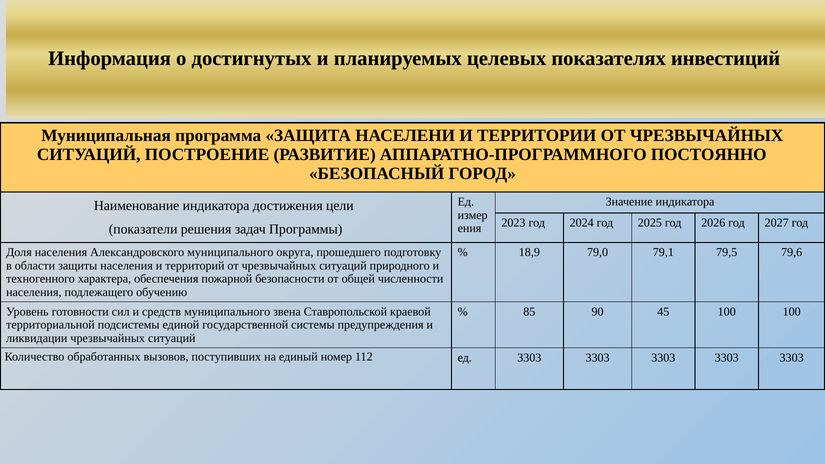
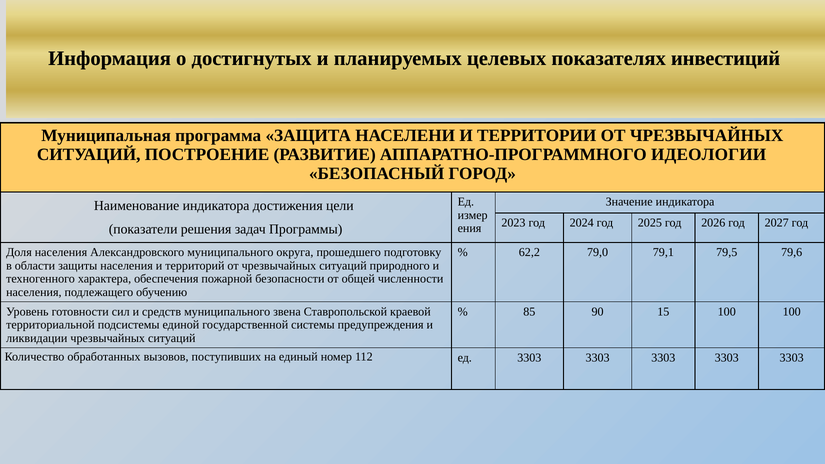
ПОСТОЯННО: ПОСТОЯННО -> ИДЕОЛОГИИ (709, 155)
18,9: 18,9 -> 62,2 (529, 252)
45: 45 -> 15 (663, 312)
